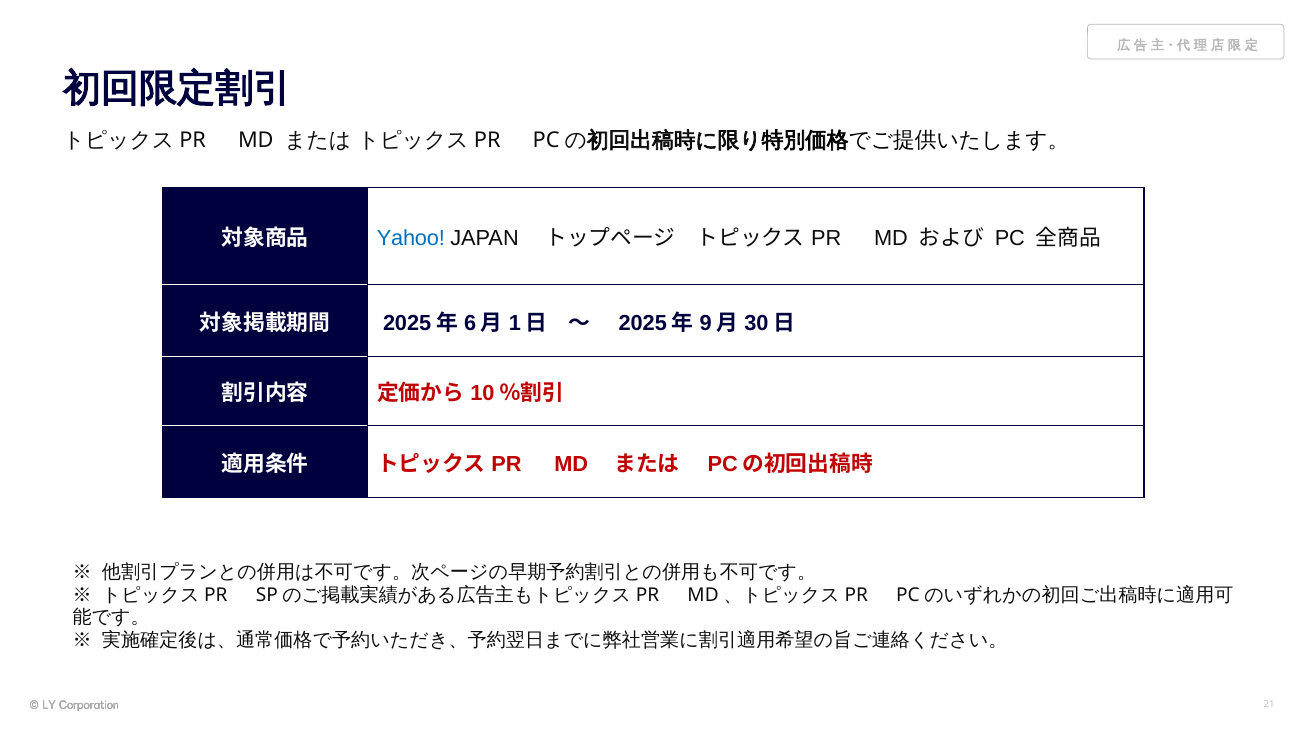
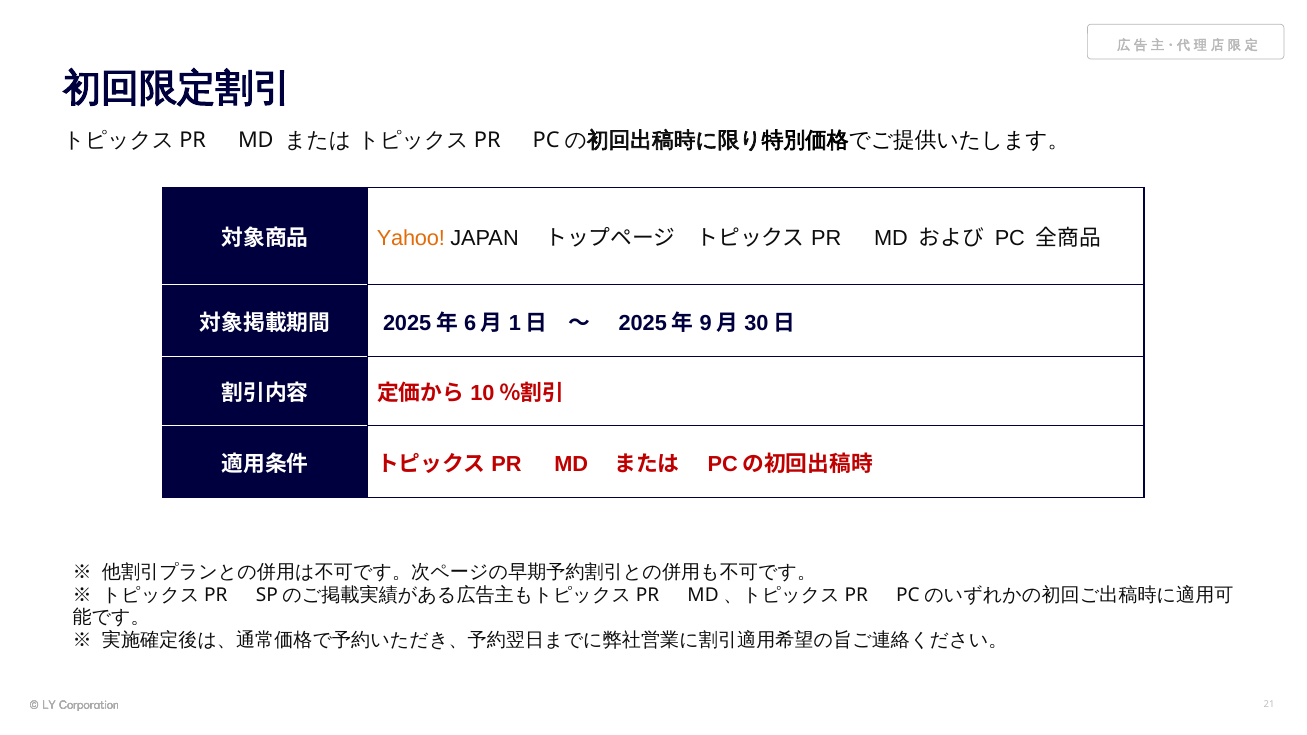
Yahoo colour: blue -> orange (411, 238)
